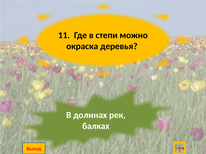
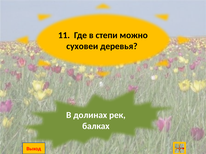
окраска: окраска -> суховеи (82, 46)
